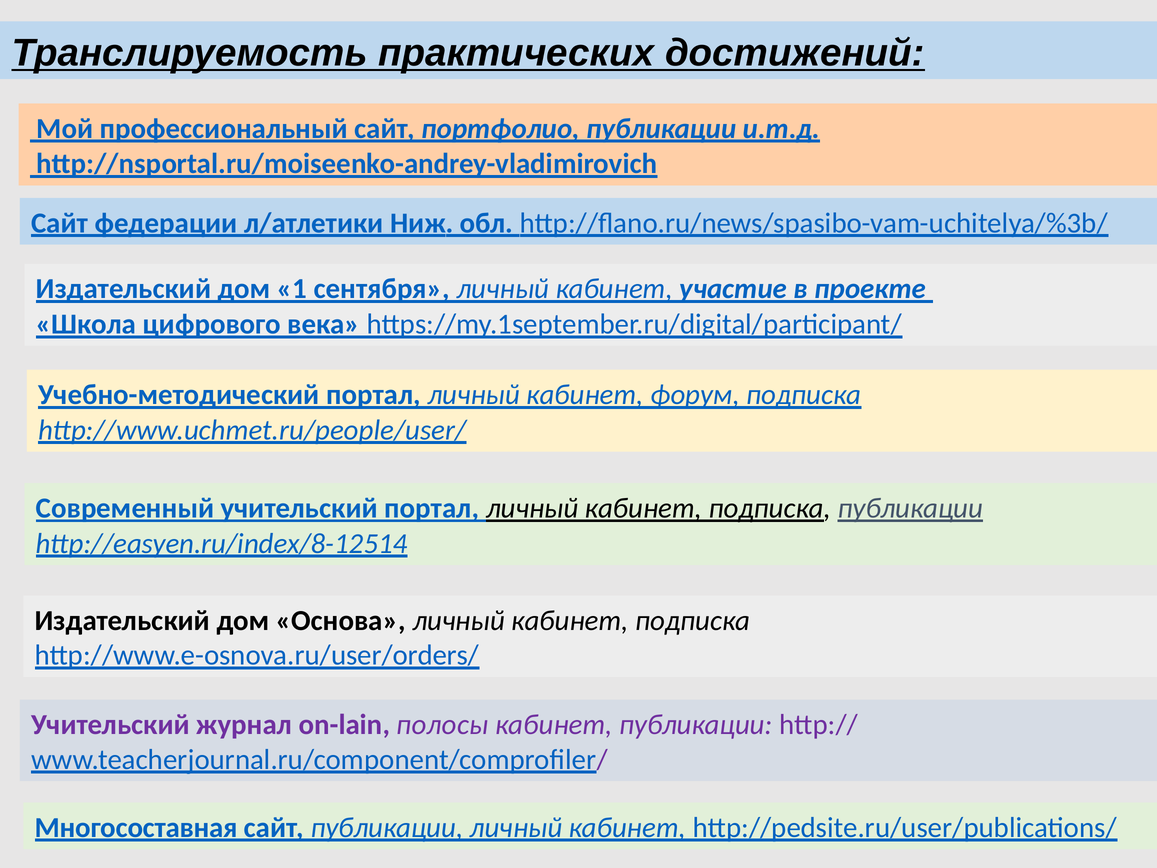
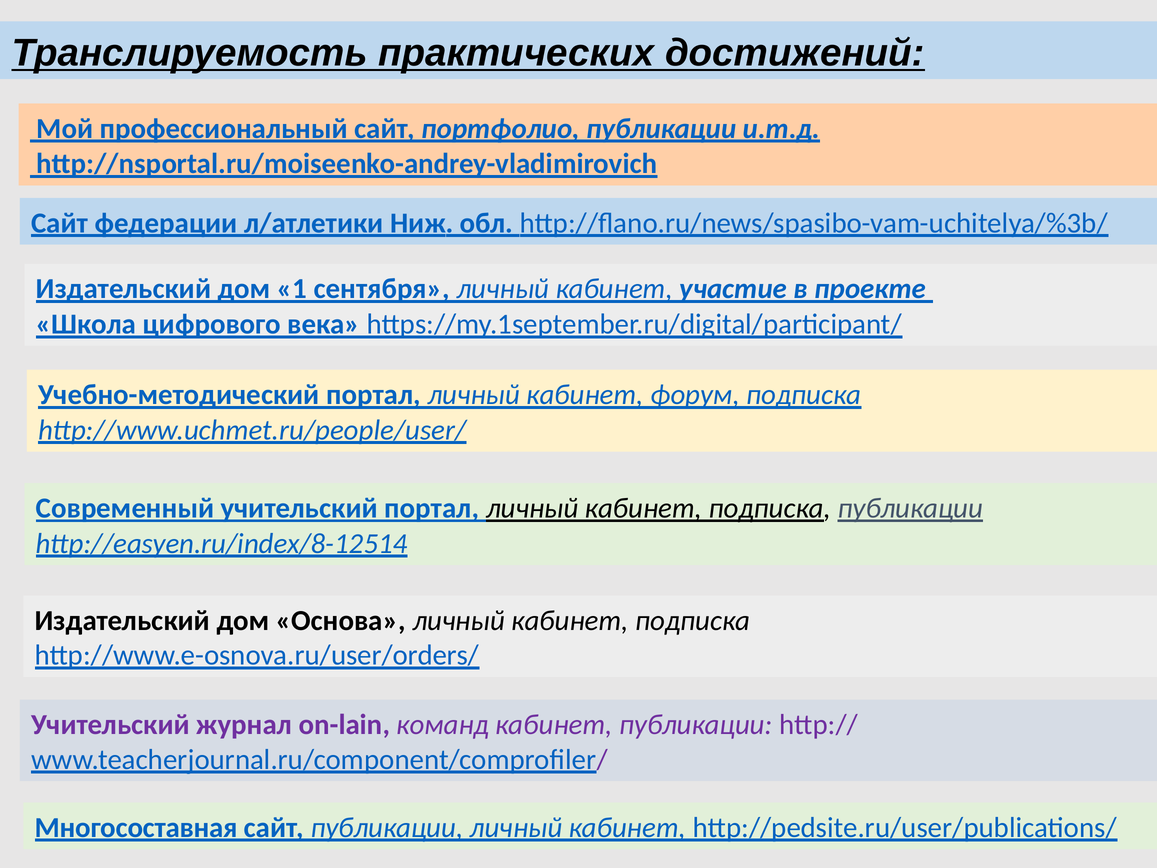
полосы: полосы -> команд (443, 725)
